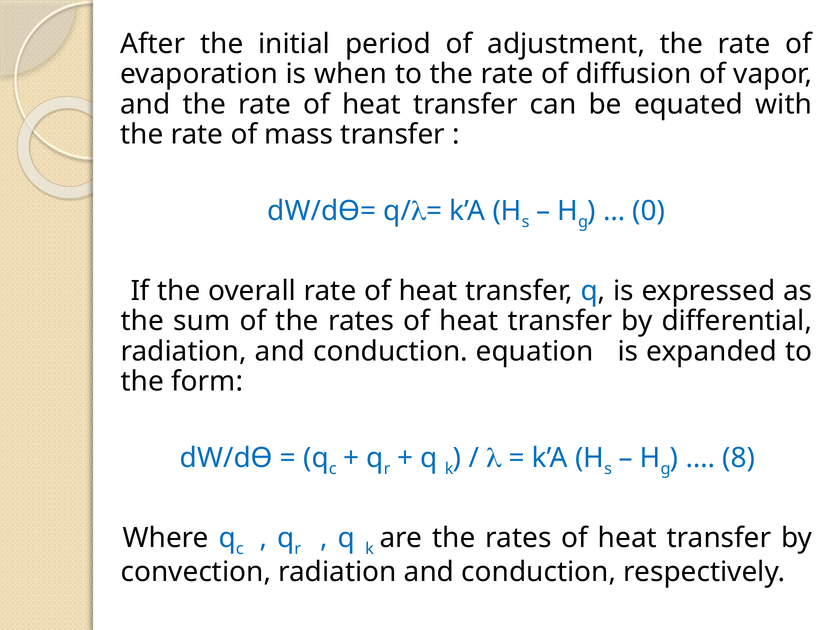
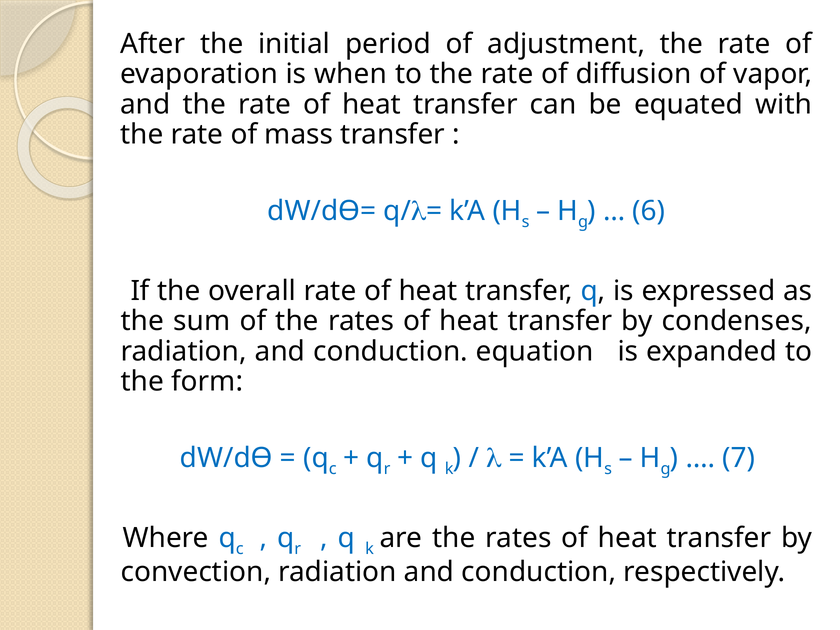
0: 0 -> 6 (649, 211)
differential: differential -> condenses (737, 321)
8: 8 -> 7 (739, 458)
